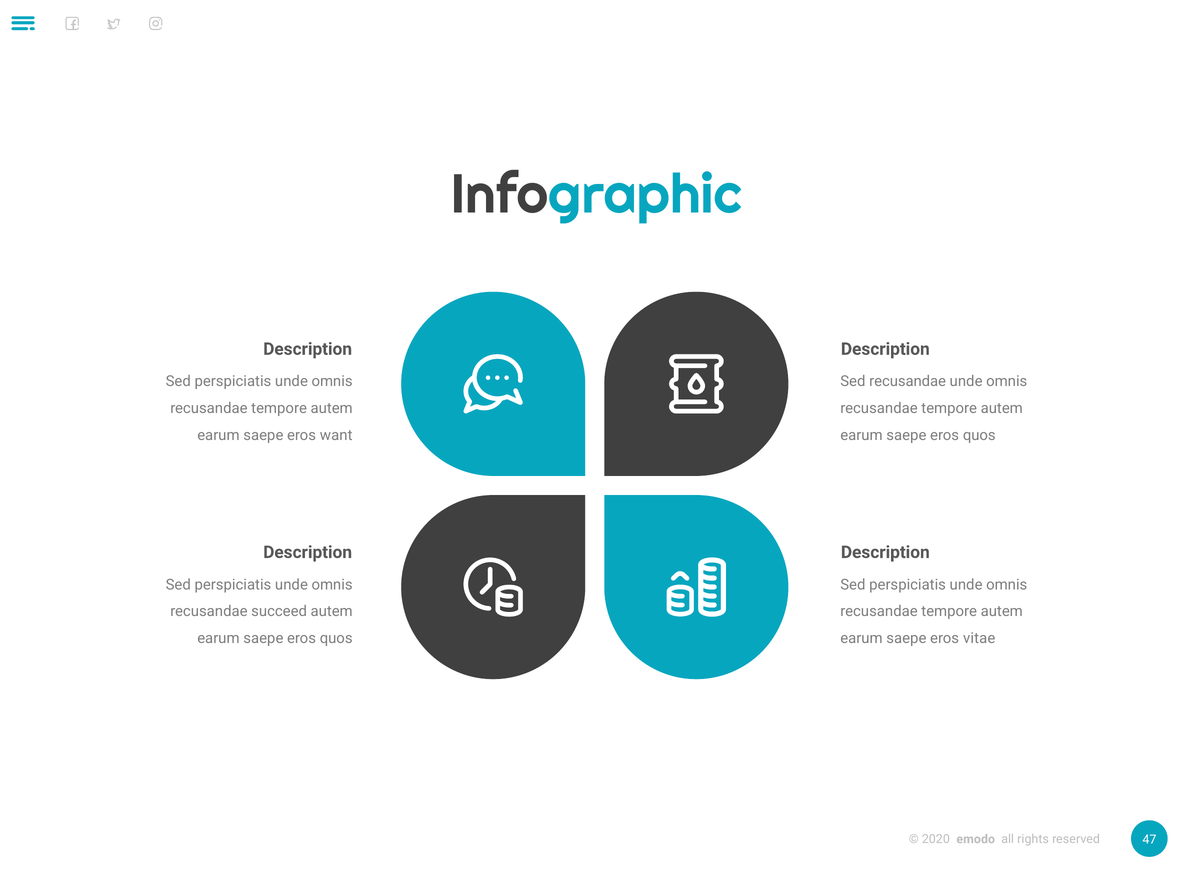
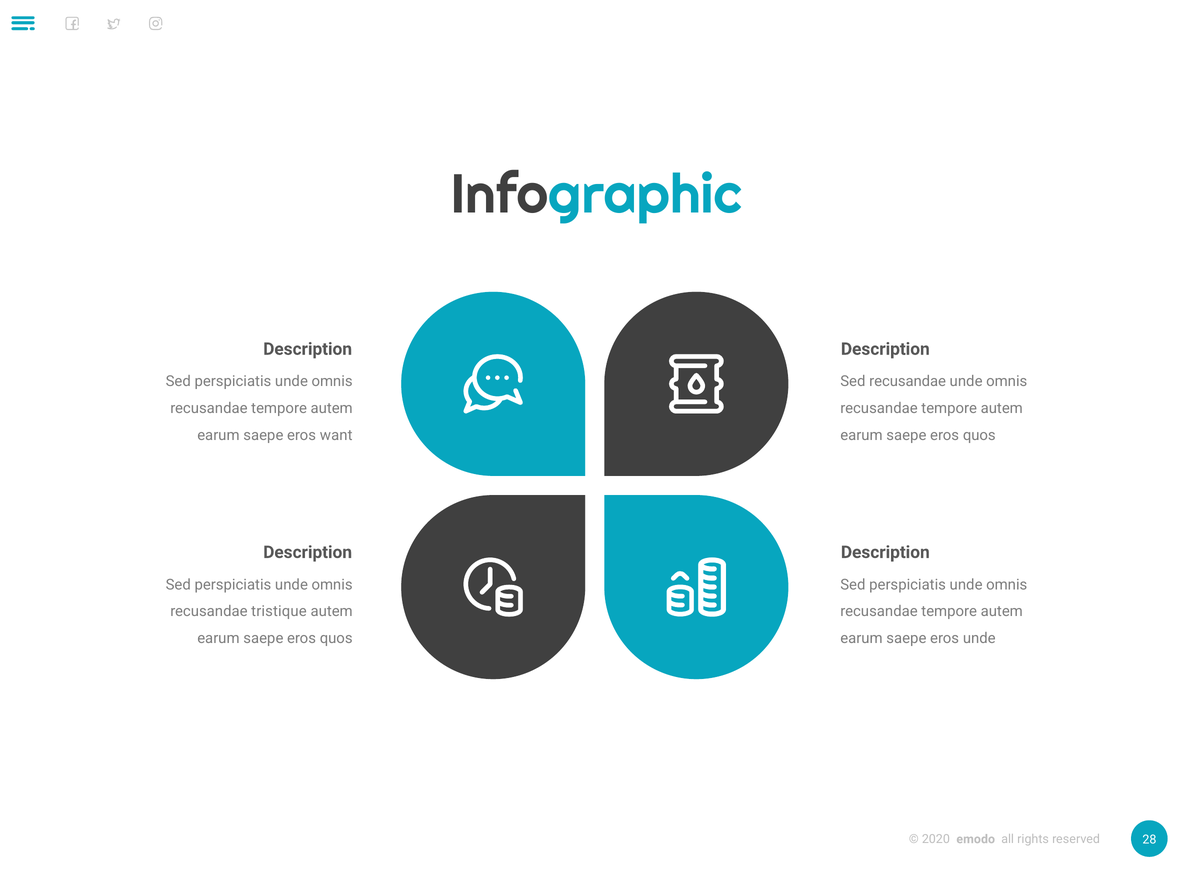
succeed: succeed -> tristique (279, 611)
eros vitae: vitae -> unde (979, 638)
47: 47 -> 28 (1149, 839)
